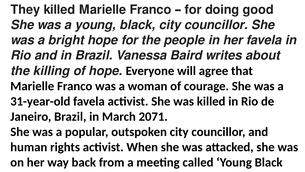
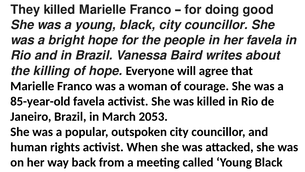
31-year-old: 31-year-old -> 85-year-old (40, 101)
2071: 2071 -> 2053 (153, 116)
